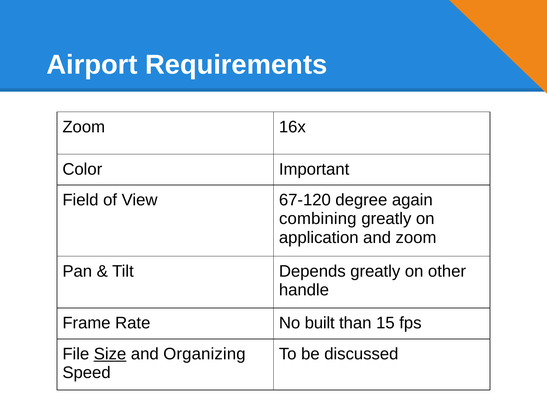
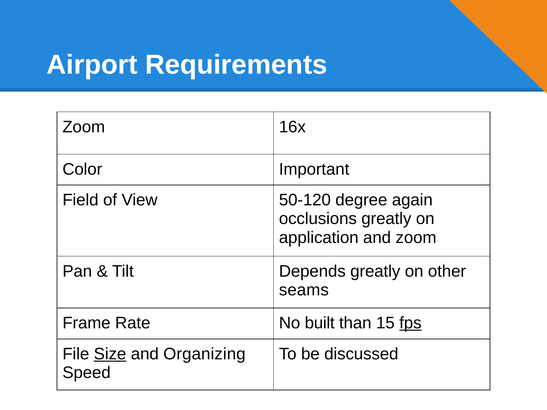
67-120: 67-120 -> 50-120 (305, 200)
combining: combining -> occlusions (318, 219)
handle: handle -> seams (304, 290)
fps underline: none -> present (410, 323)
